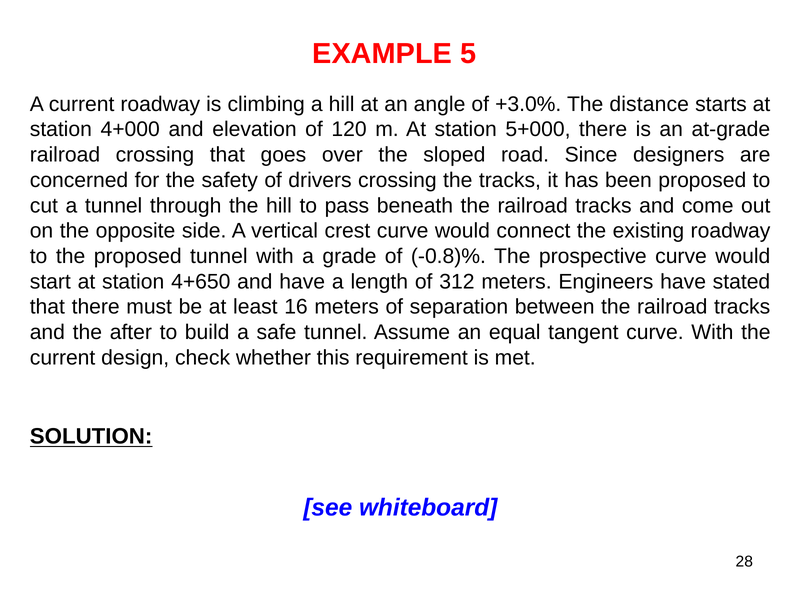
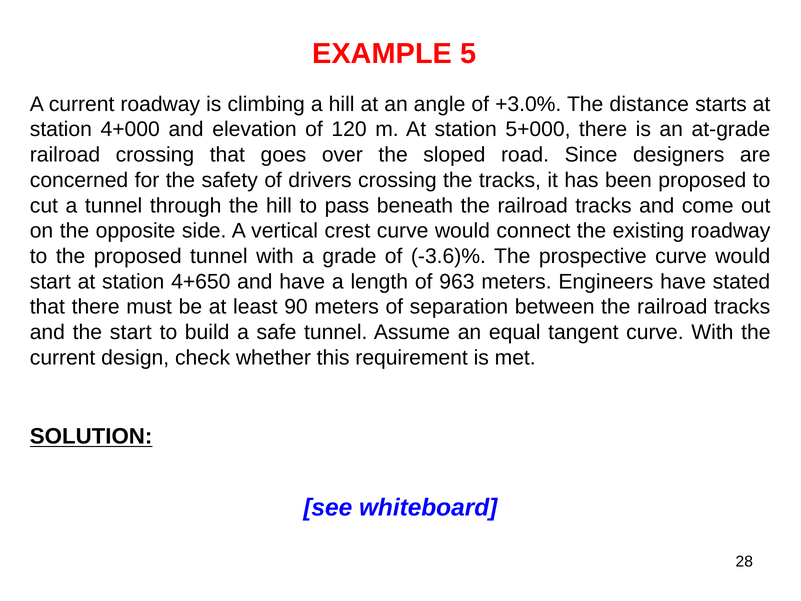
-0.8)%: -0.8)% -> -3.6)% (448, 256)
312: 312 -> 963 (457, 282)
16: 16 -> 90 (296, 307)
the after: after -> start (131, 332)
